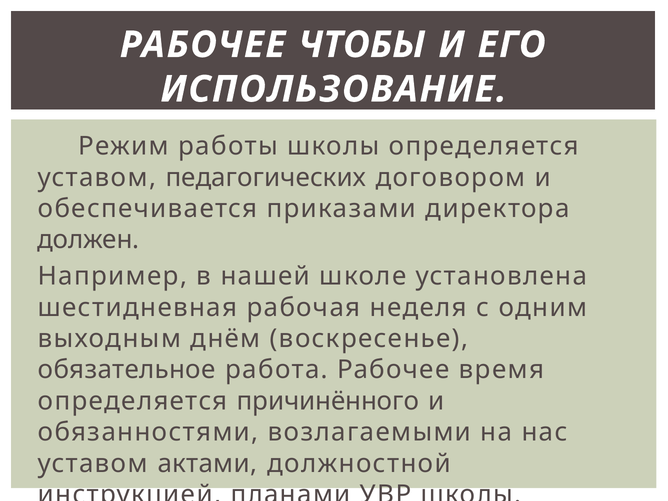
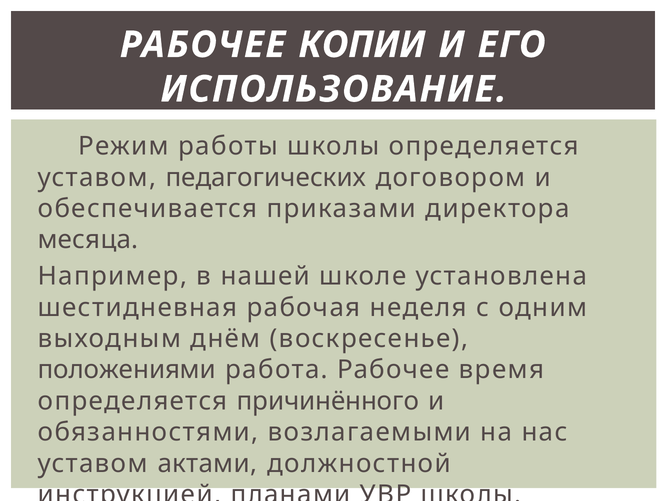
ЧТОБЫ: ЧТОБЫ -> КОПИИ (362, 45)
должен: должен -> месяца (88, 240)
обязательное: обязательное -> положениями (127, 370)
